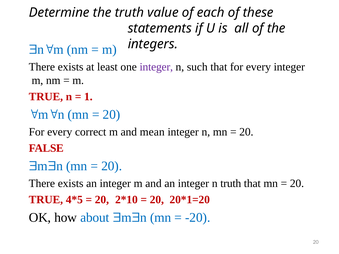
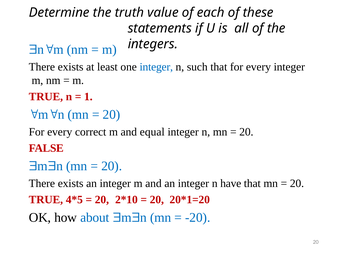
integer colour: purple -> blue (156, 67)
mean: mean -> equal (152, 132)
n truth: truth -> have (231, 184)
